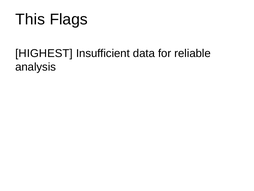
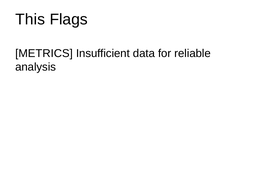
HIGHEST: HIGHEST -> METRICS (44, 53)
